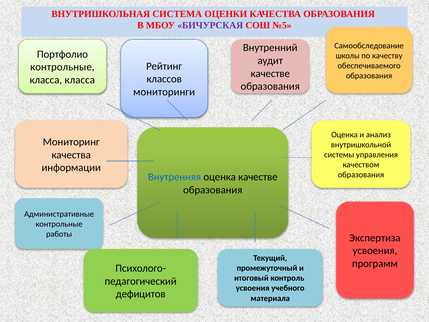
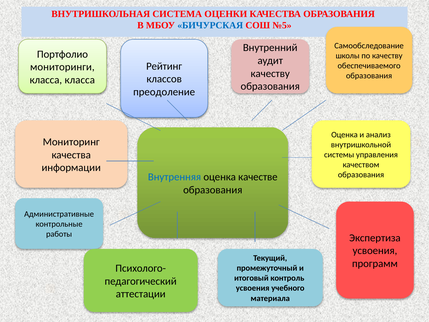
БИЧУРСКАЯ colour: purple -> blue (210, 25)
контрольные: контрольные -> мониторинги (62, 67)
качестве: качестве -> качеству (270, 73)
мониторинги: мониторинги -> преодоление (164, 92)
дефицитов: дефицитов -> аттестации (141, 294)
